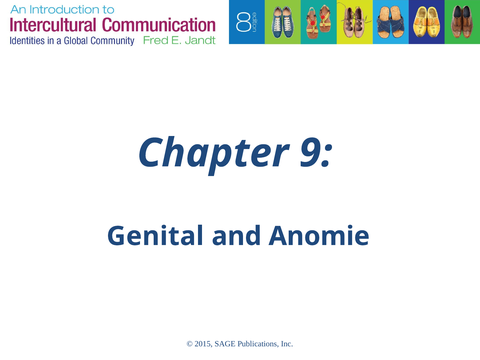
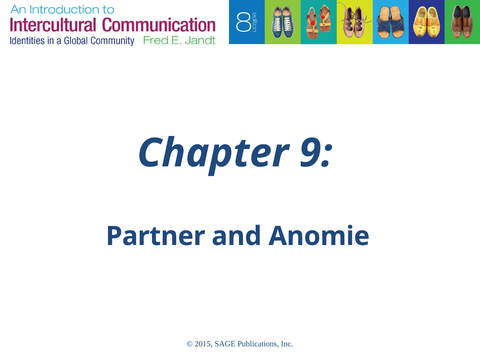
Genital: Genital -> Partner (156, 236)
